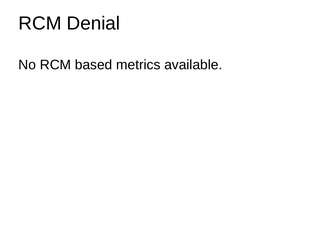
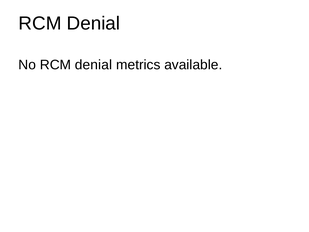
No RCM based: based -> denial (94, 65)
